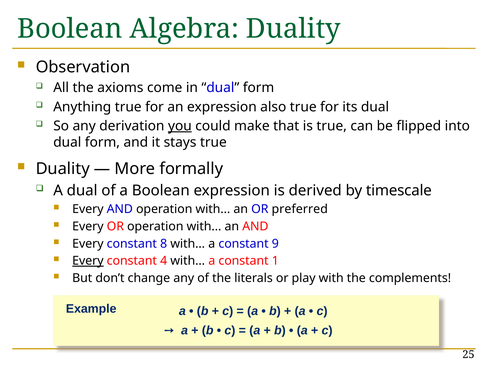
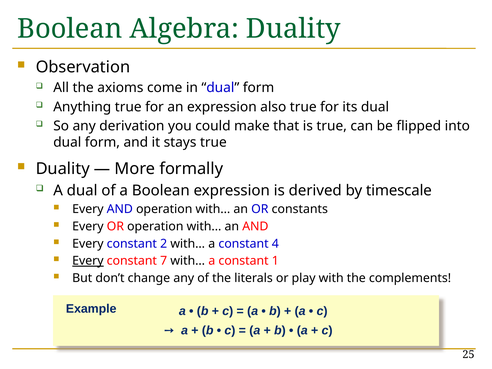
you underline: present -> none (180, 126)
preferred: preferred -> constants (300, 209)
8: 8 -> 2 (164, 244)
9: 9 -> 4 (275, 244)
4: 4 -> 7 (164, 261)
